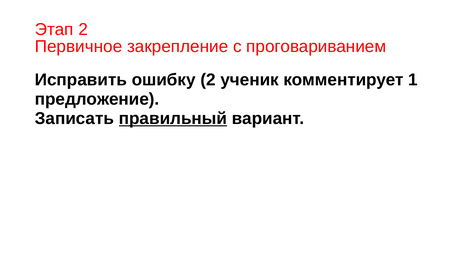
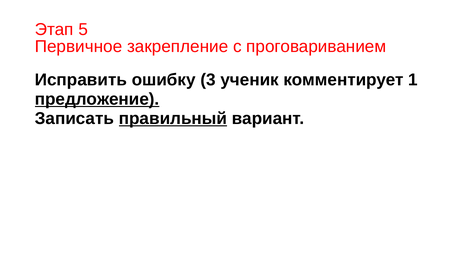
Этап 2: 2 -> 5 (83, 29)
ошибку 2: 2 -> 3 (208, 80)
предложение underline: none -> present (97, 99)
